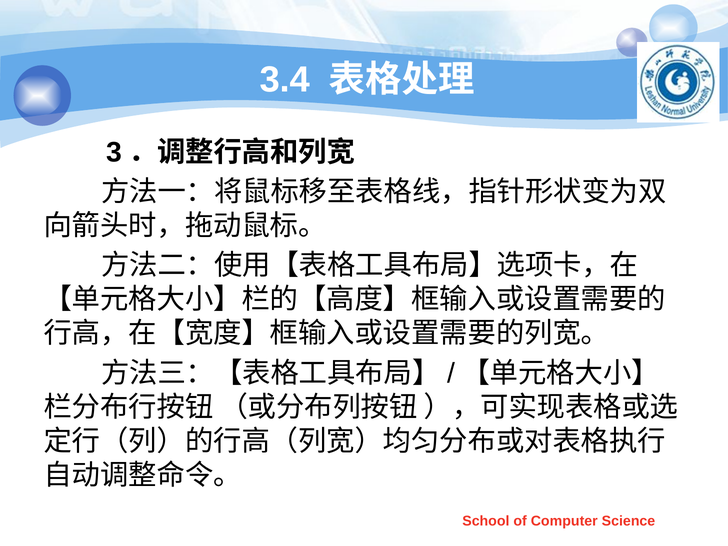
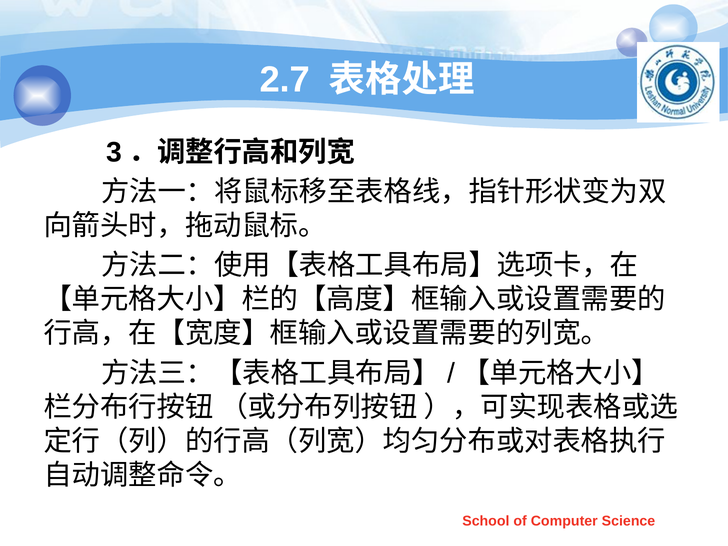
3.4: 3.4 -> 2.7 (285, 80)
